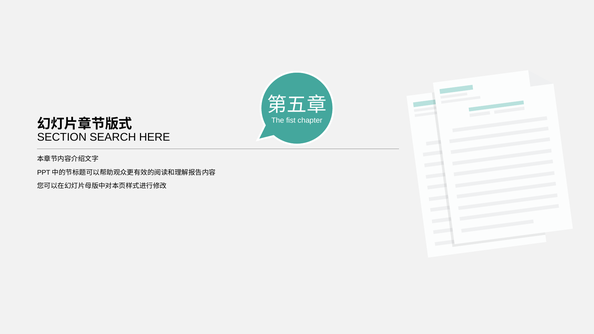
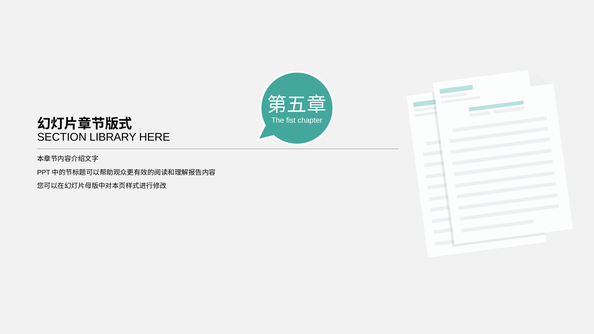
SEARCH: SEARCH -> LIBRARY (113, 137)
